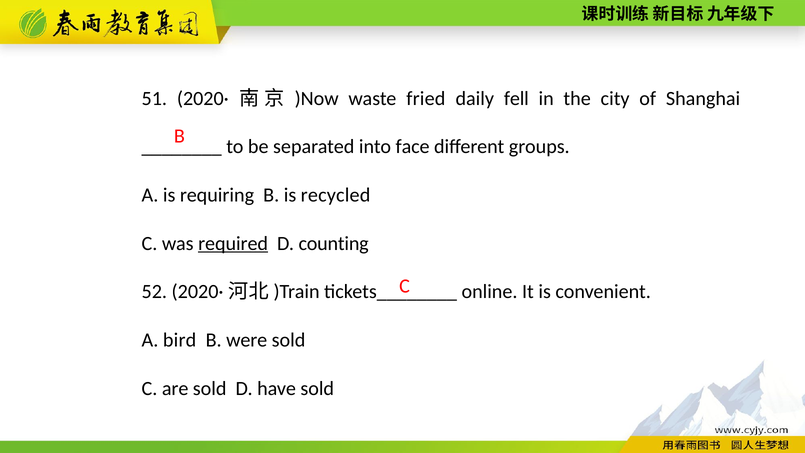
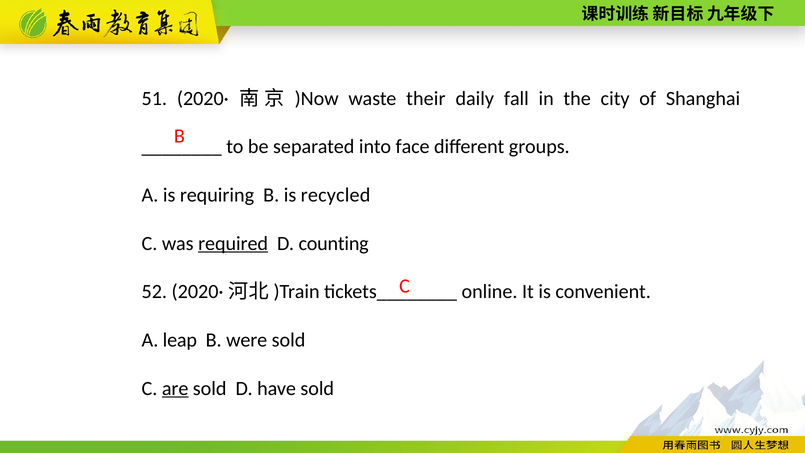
fried: fried -> their (426, 98)
fell: fell -> fall (516, 98)
bird: bird -> leap (180, 340)
are underline: none -> present (175, 388)
